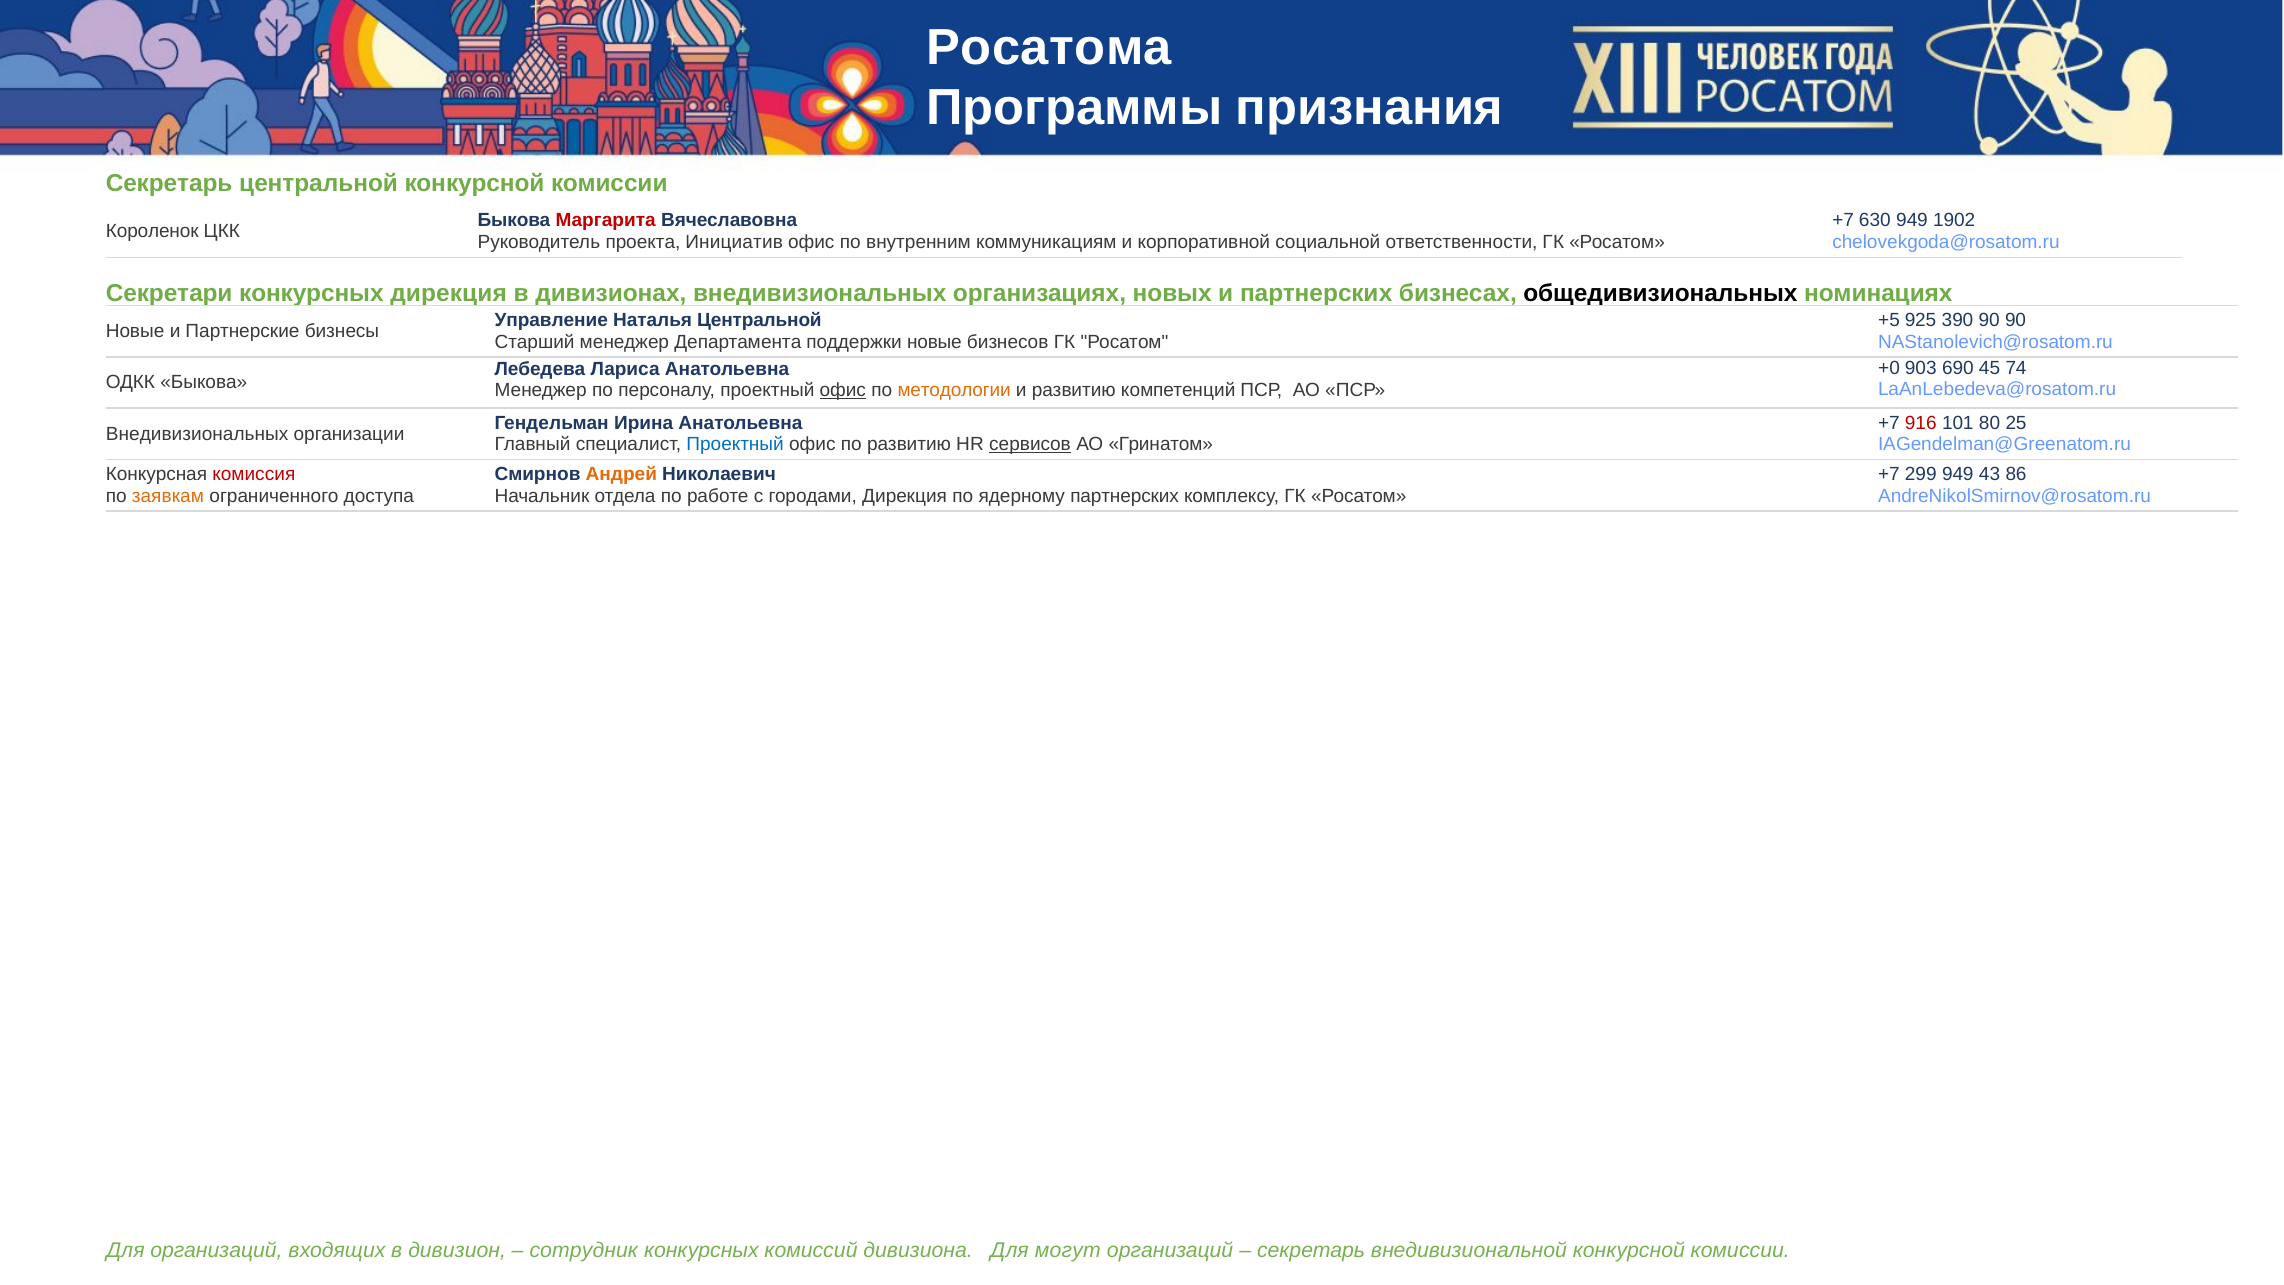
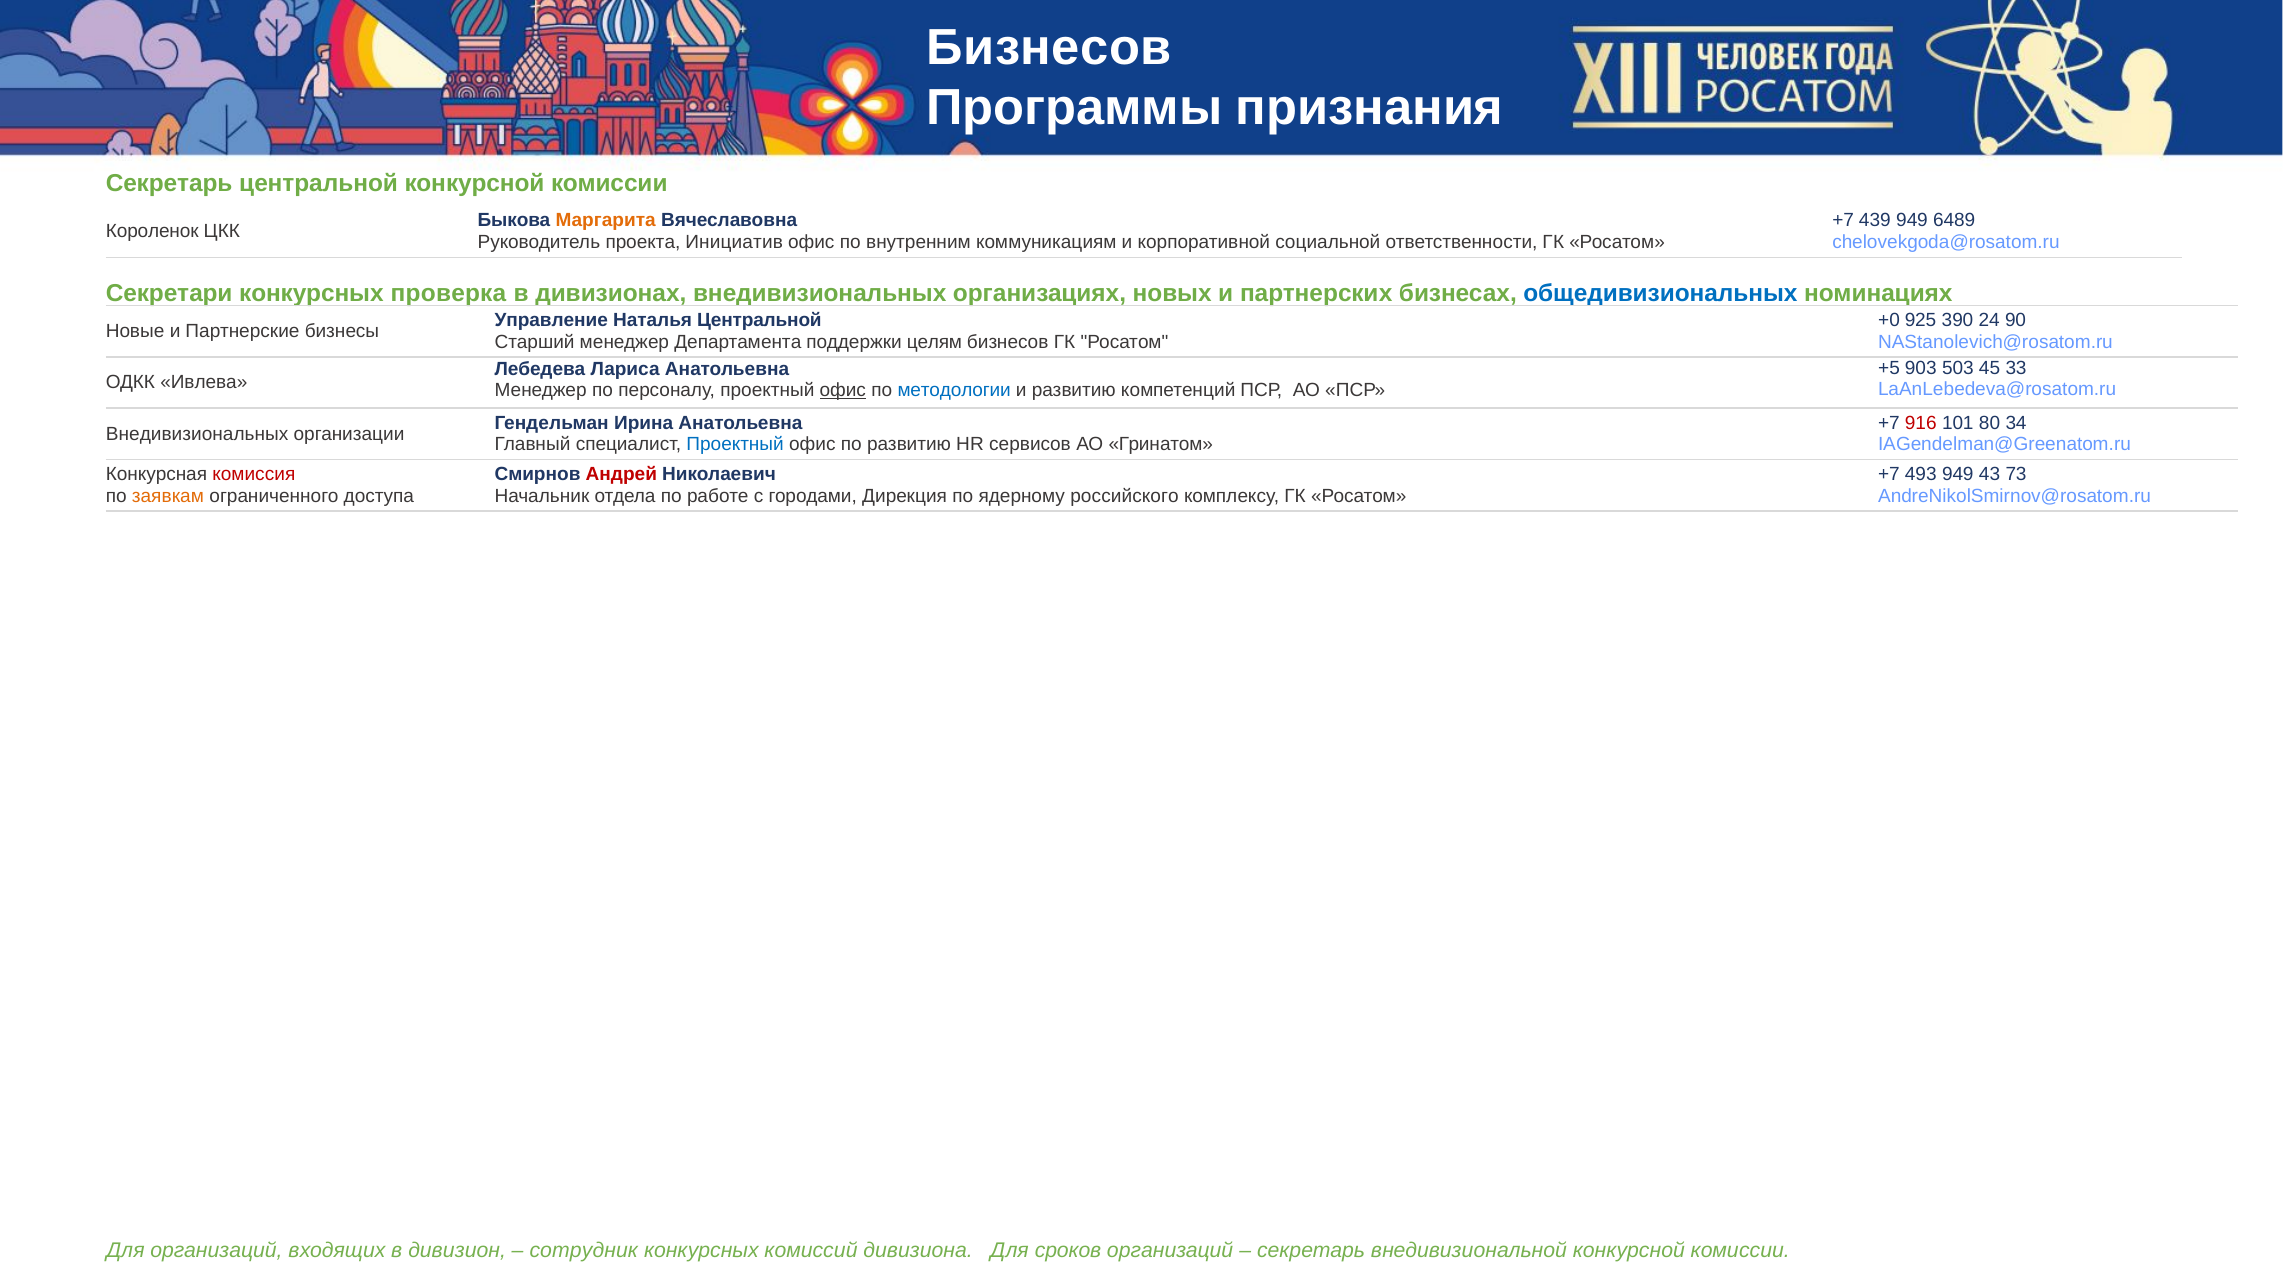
Росатома: Росатома -> Бизнесов (1049, 47)
Маргарита colour: red -> orange (606, 221)
630: 630 -> 439 (1875, 221)
1902: 1902 -> 6489 (1954, 221)
конкурсных дирекция: дирекция -> проверка (448, 294)
общедивизиональных colour: black -> blue (1660, 294)
+5: +5 -> +0 (1889, 321)
390 90: 90 -> 24 (1989, 321)
поддержки новые: новые -> целям (934, 342)
+0: +0 -> +5 (1889, 368)
690: 690 -> 503 (1958, 368)
74: 74 -> 33 (2016, 368)
ОДКК Быкова: Быкова -> Ивлева (204, 383)
методологии colour: orange -> blue (954, 391)
25: 25 -> 34 (2016, 423)
сервисов underline: present -> none (1030, 445)
Андрей colour: orange -> red (621, 475)
299: 299 -> 493 (1921, 475)
86: 86 -> 73 (2016, 475)
ядерному партнерских: партнерских -> российского (1124, 496)
могут: могут -> сроков (1068, 1250)
